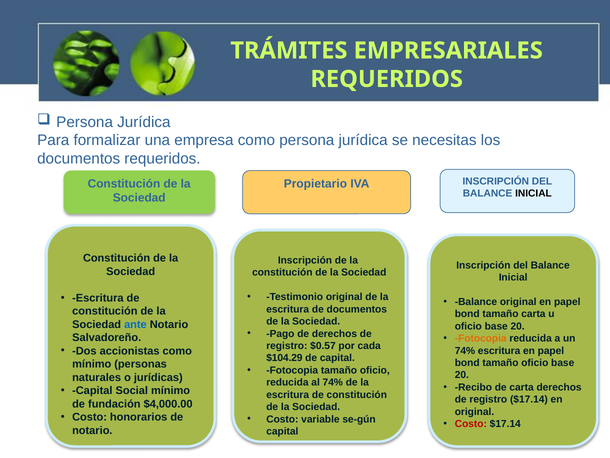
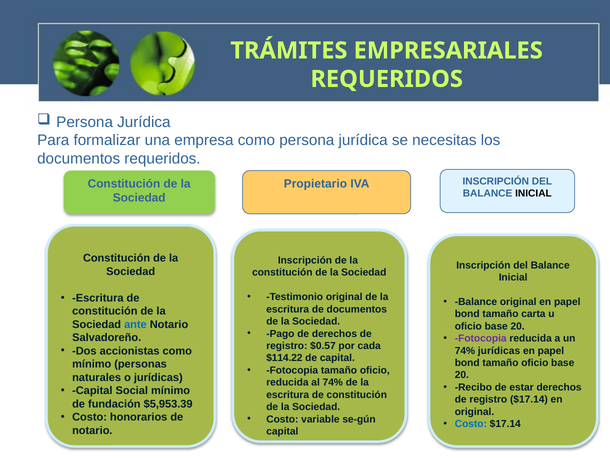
Fotocopia colour: orange -> purple (481, 338)
74% escritura: escritura -> jurídicas (499, 350)
$104.29: $104.29 -> $114.22 (284, 358)
de carta: carta -> estar (522, 387)
$4,000.00: $4,000.00 -> $5,953.39 (168, 404)
Costo colour: red -> blue (471, 424)
